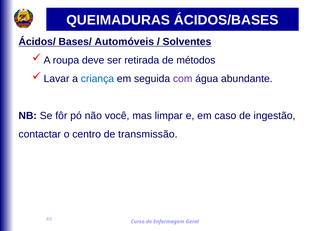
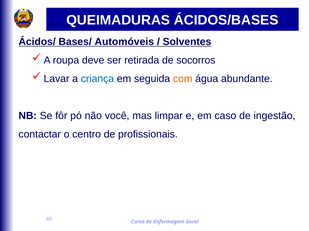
métodos: métodos -> socorros (196, 60)
com colour: purple -> orange (183, 79)
transmissão: transmissão -> profissionais (148, 135)
